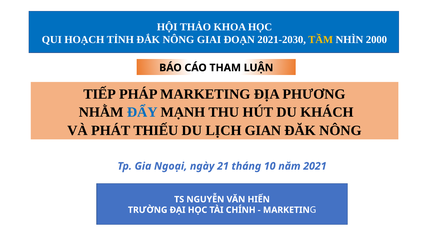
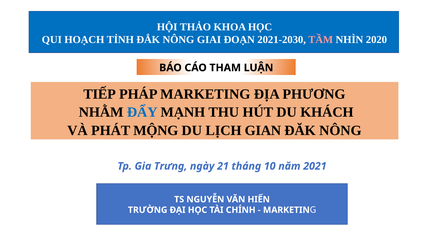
TẦM colour: yellow -> pink (321, 40)
2000: 2000 -> 2020 (376, 40)
THIẾU: THIẾU -> MỘNG (156, 130)
Ngoại: Ngoại -> Trưng (171, 166)
